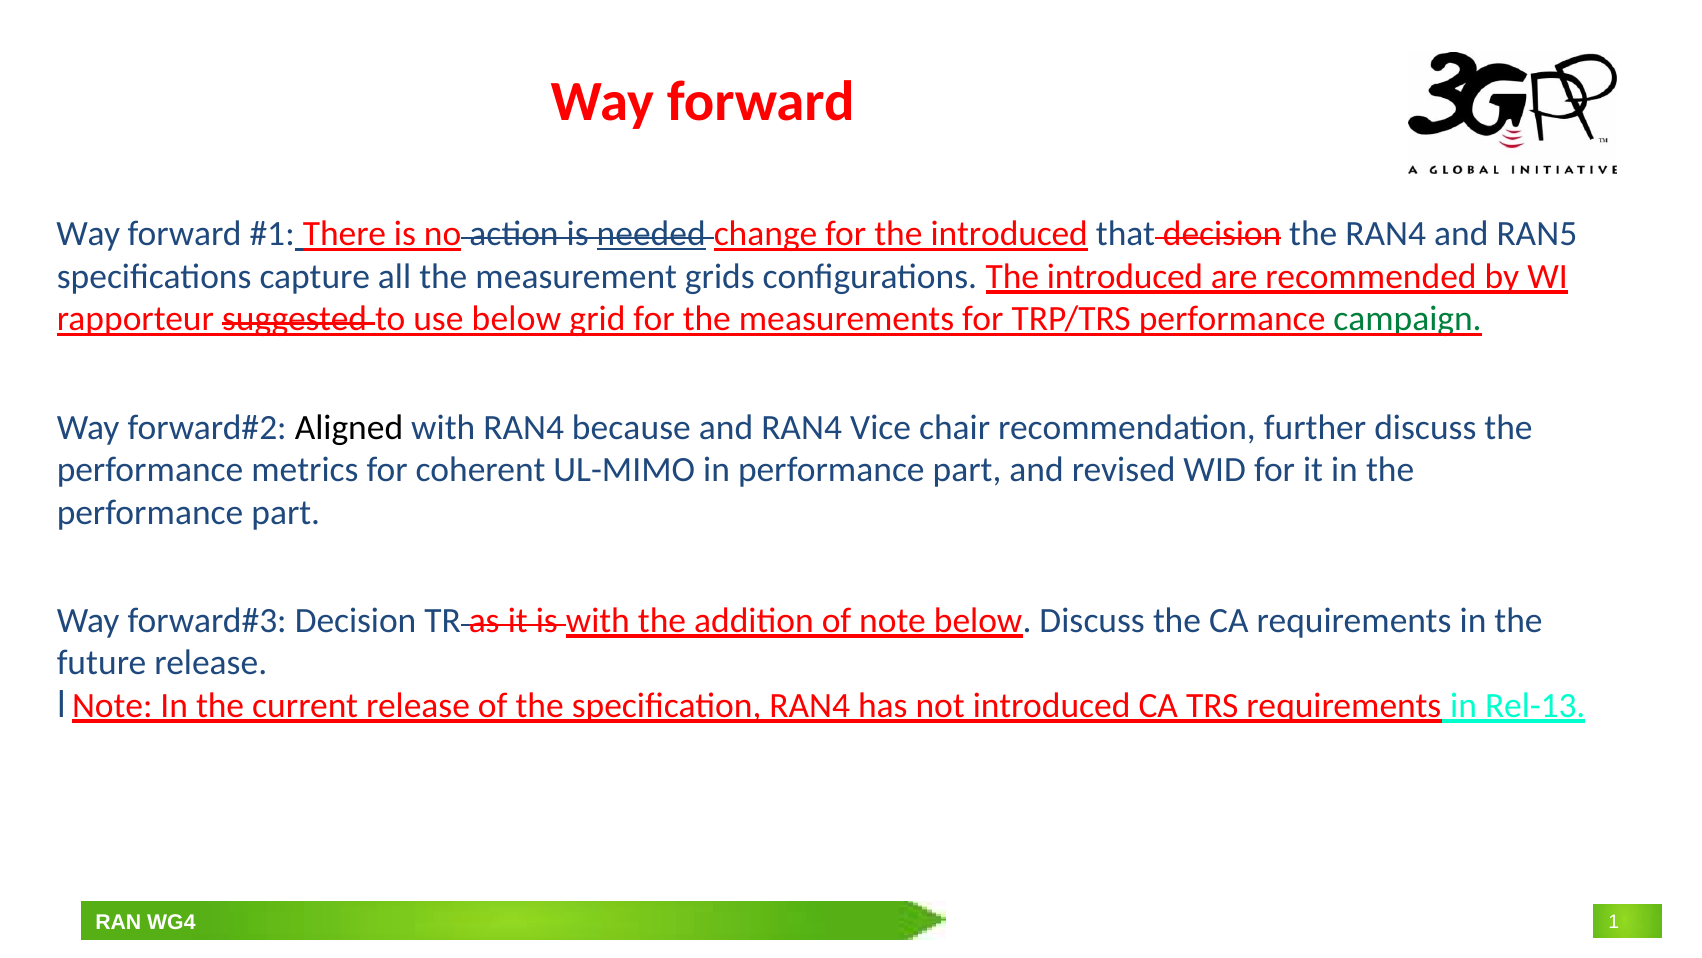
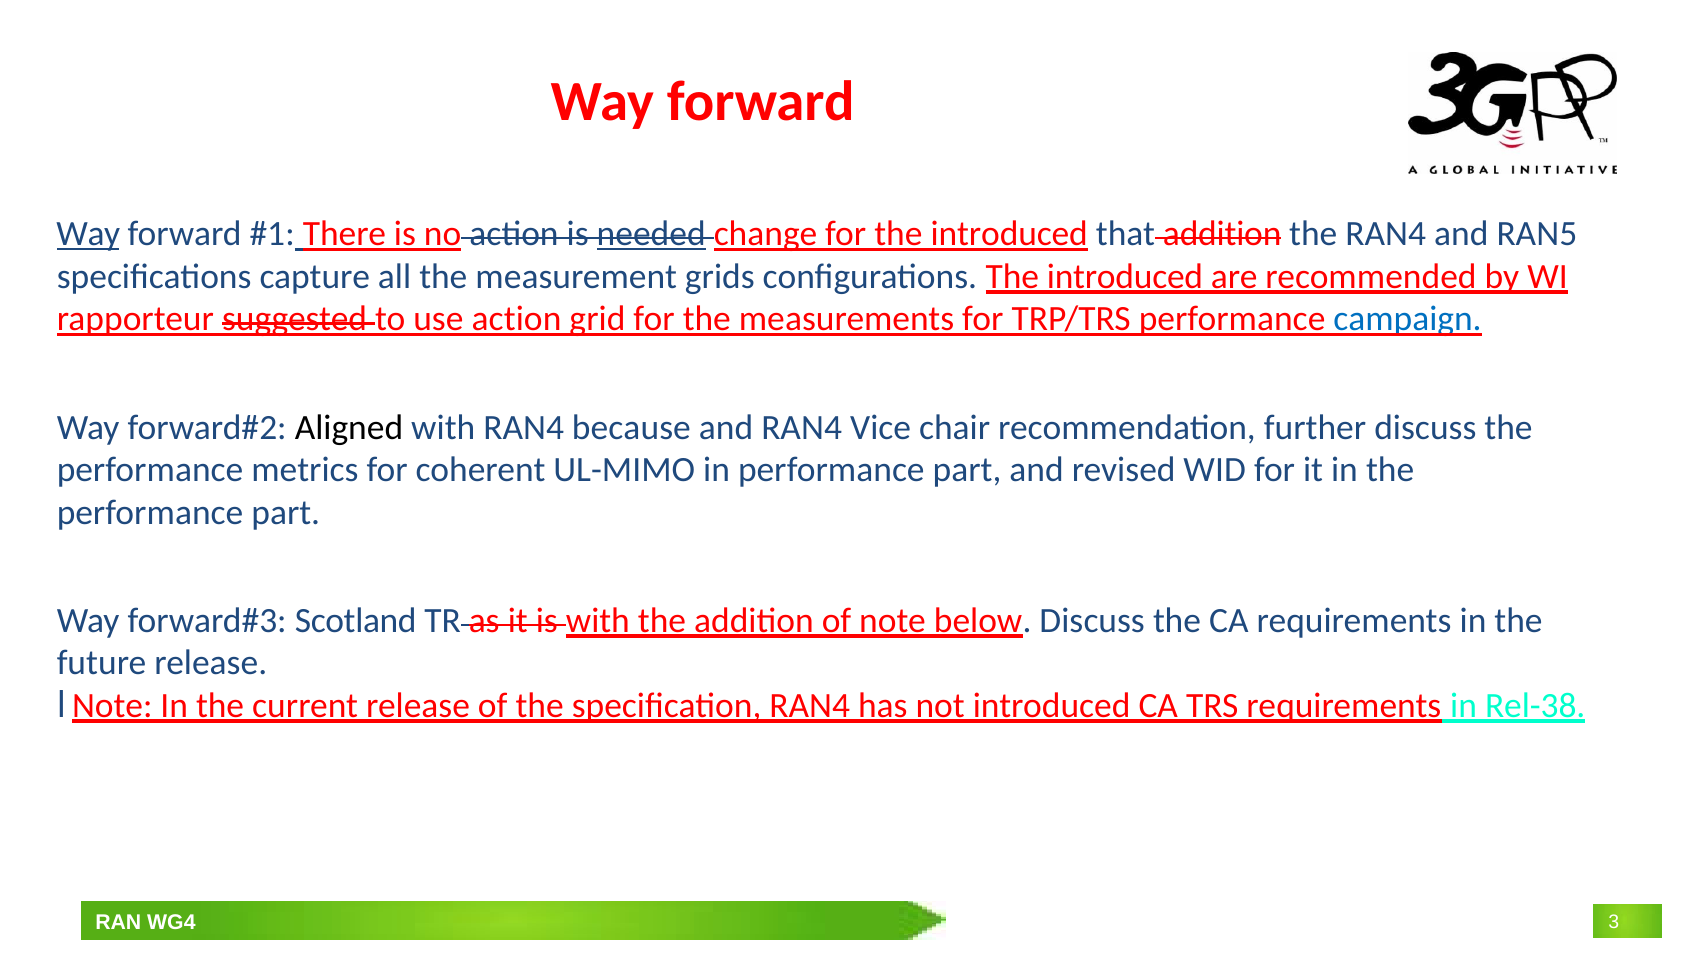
Way underline: none -> present (88, 234)
that decision: decision -> addition (1222, 234)
use below: below -> action (517, 319)
campaign colour: green -> blue (1408, 319)
Decision: Decision -> Scotland (356, 620)
Rel-13: Rel-13 -> Rel-38 (1535, 705)
1: 1 -> 3 (1614, 922)
